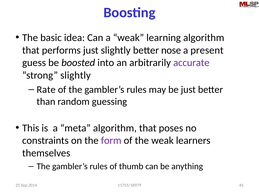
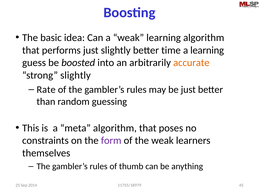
nose: nose -> time (171, 50)
a present: present -> learning (207, 50)
accurate colour: purple -> orange (191, 63)
